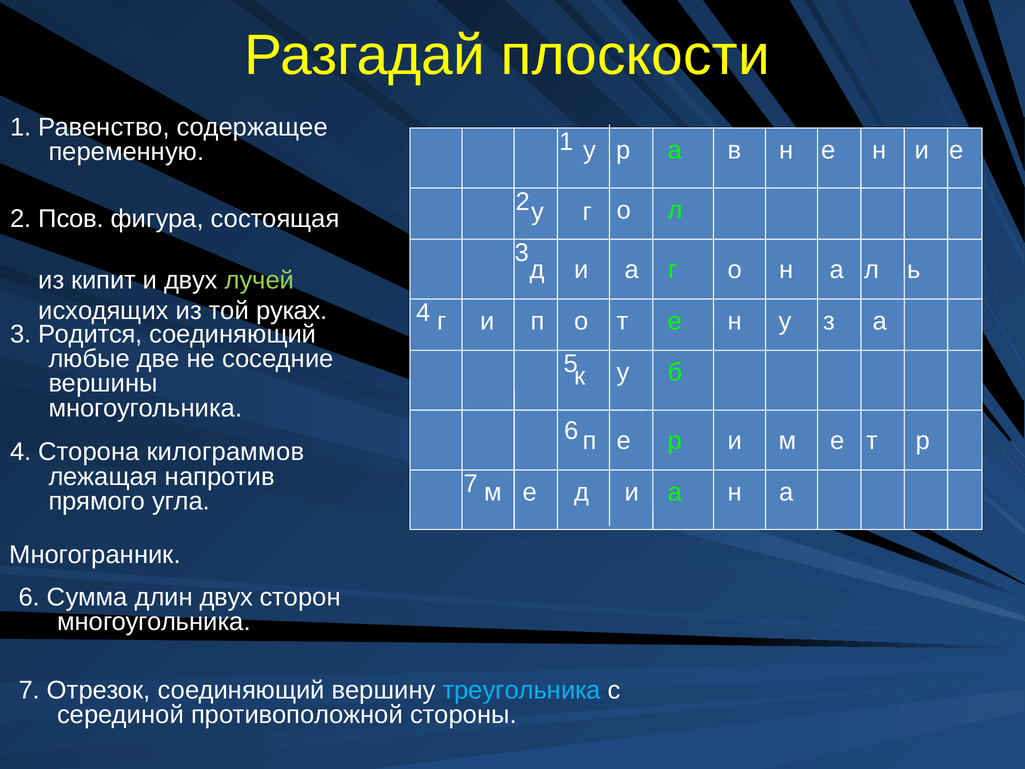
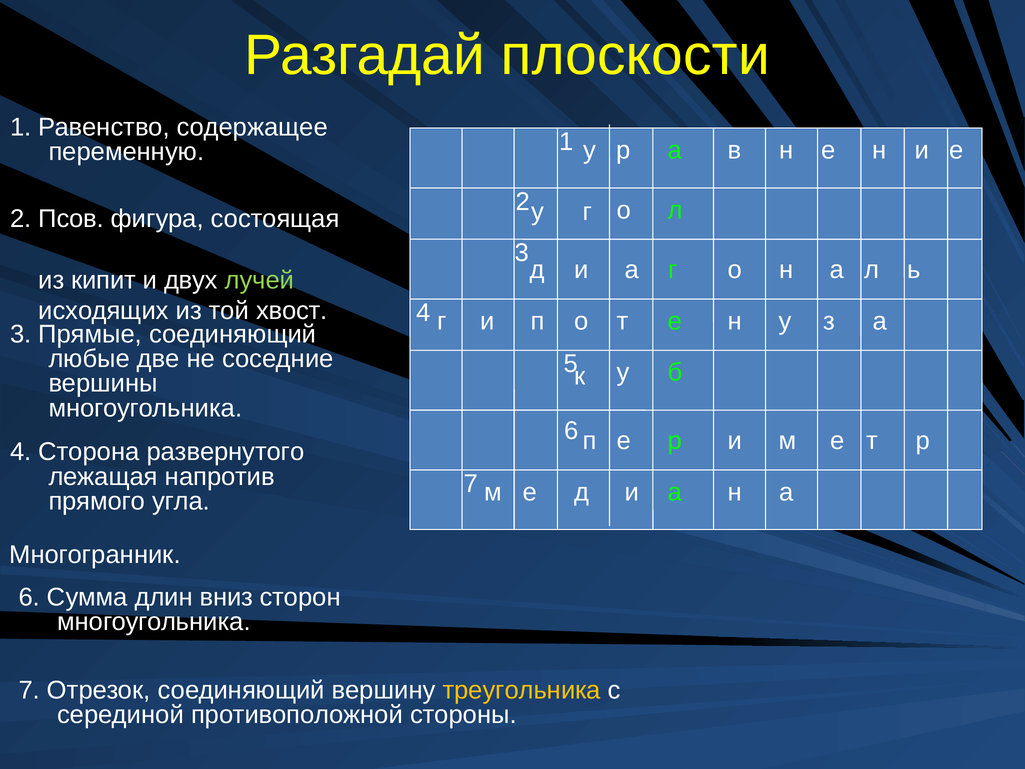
руках: руках -> хвост (292, 311)
Родится: Родится -> Прямые (90, 334)
килограммов: килограммов -> развернутого (226, 452)
длин двух: двух -> вниз (226, 597)
треугольника colour: light blue -> yellow (522, 690)
